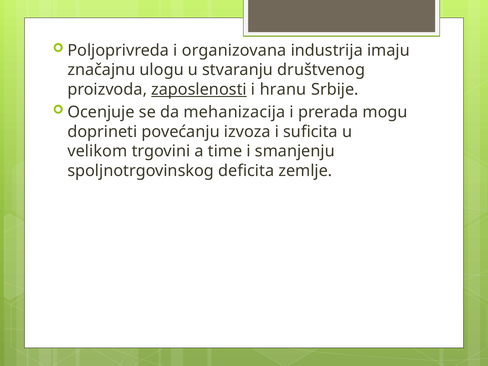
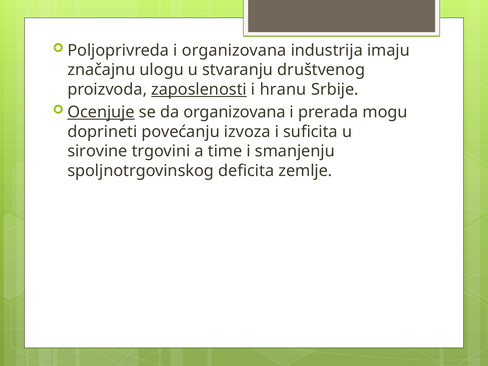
Ocenjuje underline: none -> present (101, 112)
da mehanizacija: mehanizacija -> organizovana (235, 112)
velikom: velikom -> sirovine (97, 151)
